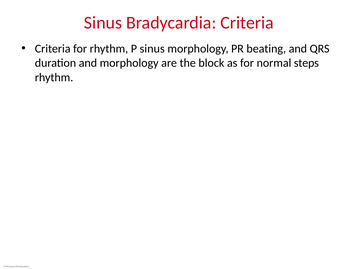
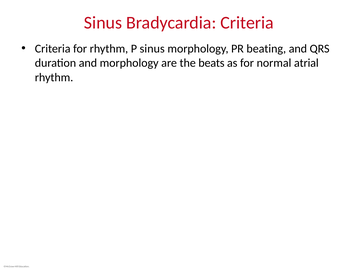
block: block -> beats (211, 63)
steps: steps -> atrial (306, 63)
